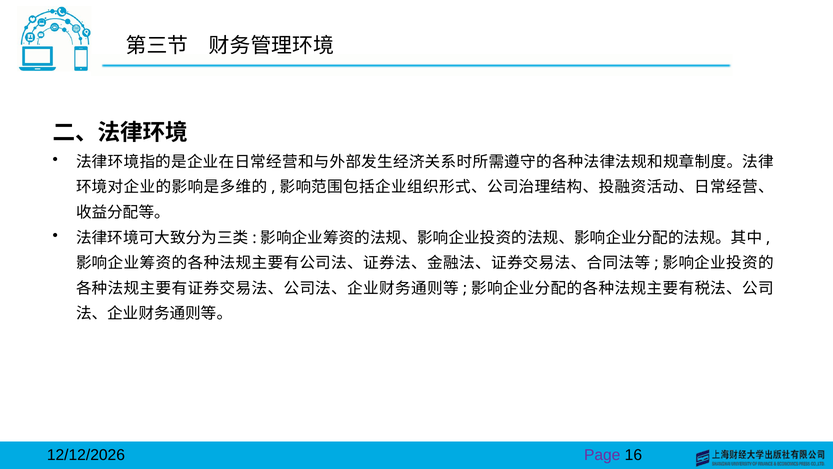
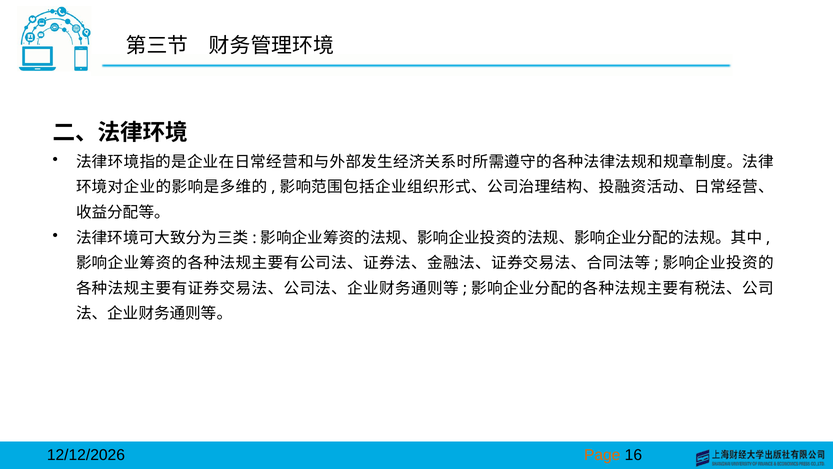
Page colour: purple -> orange (602, 455)
